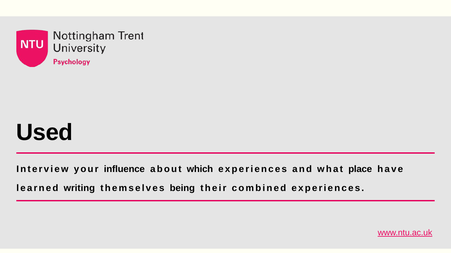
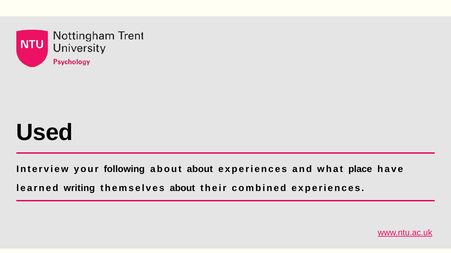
influence: influence -> following (124, 169)
about which: which -> about (200, 169)
themselves being: being -> about (182, 189)
